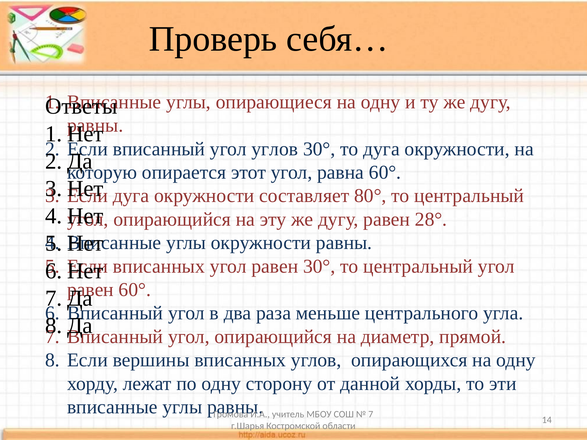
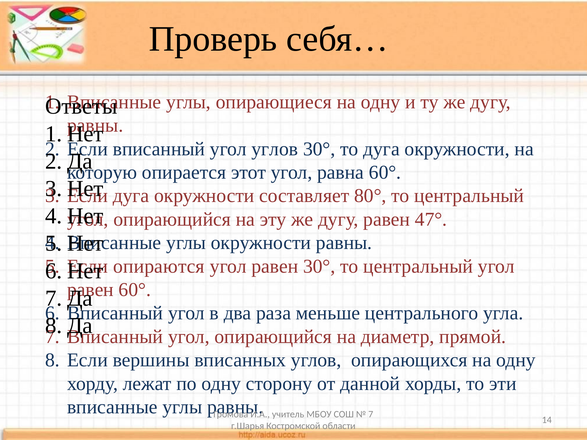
28°: 28° -> 47° (431, 219)
вписанных: вписанных -> опираются (159, 266)
